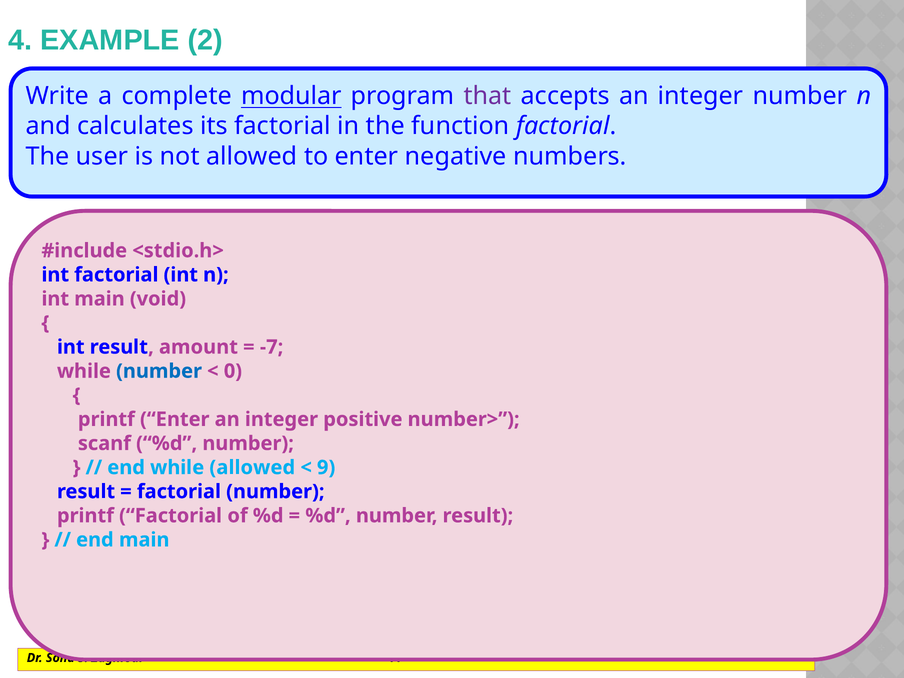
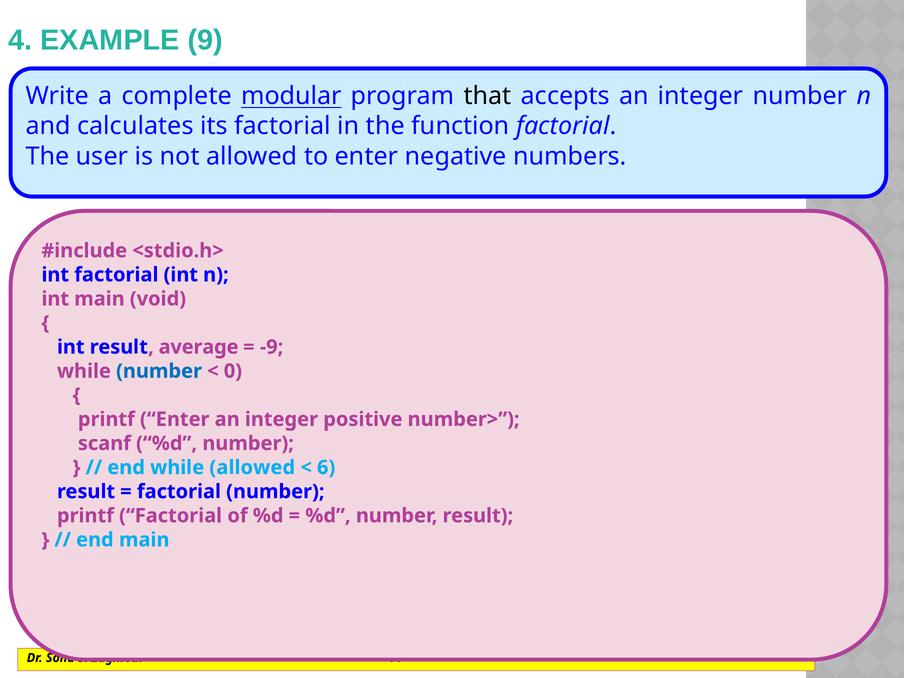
2: 2 -> 9 (205, 40)
that colour: purple -> black (488, 96)
amount: amount -> average (199, 347)
-7: -7 -> -9 (272, 347)
9: 9 -> 6 (326, 468)
